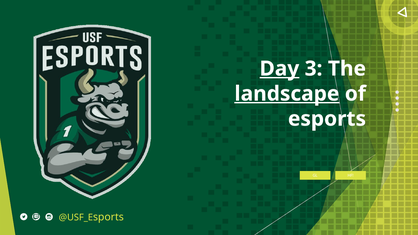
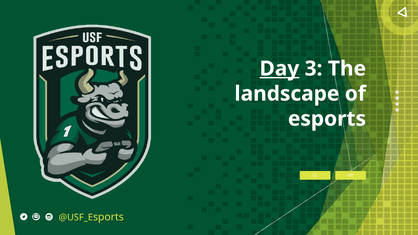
landscape underline: present -> none (287, 94)
